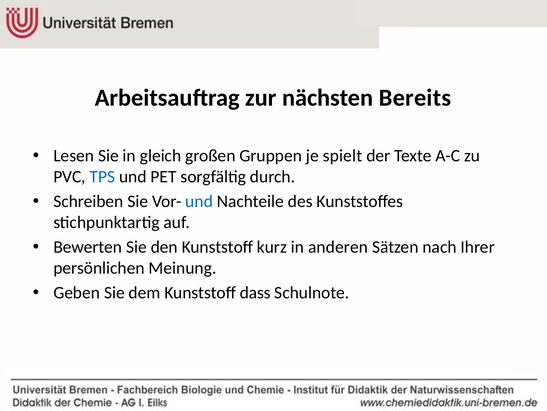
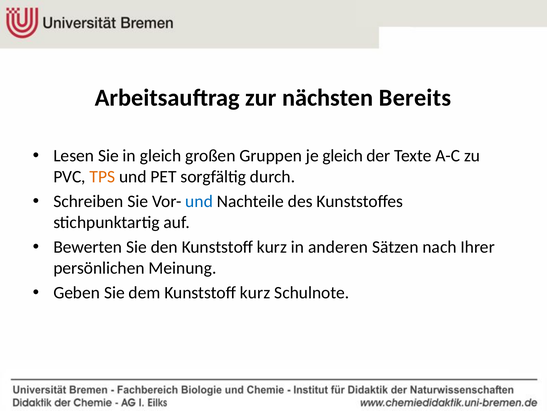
je spielt: spielt -> gleich (343, 156)
TPS colour: blue -> orange (102, 177)
dem Kunststoff dass: dass -> kurz (255, 292)
